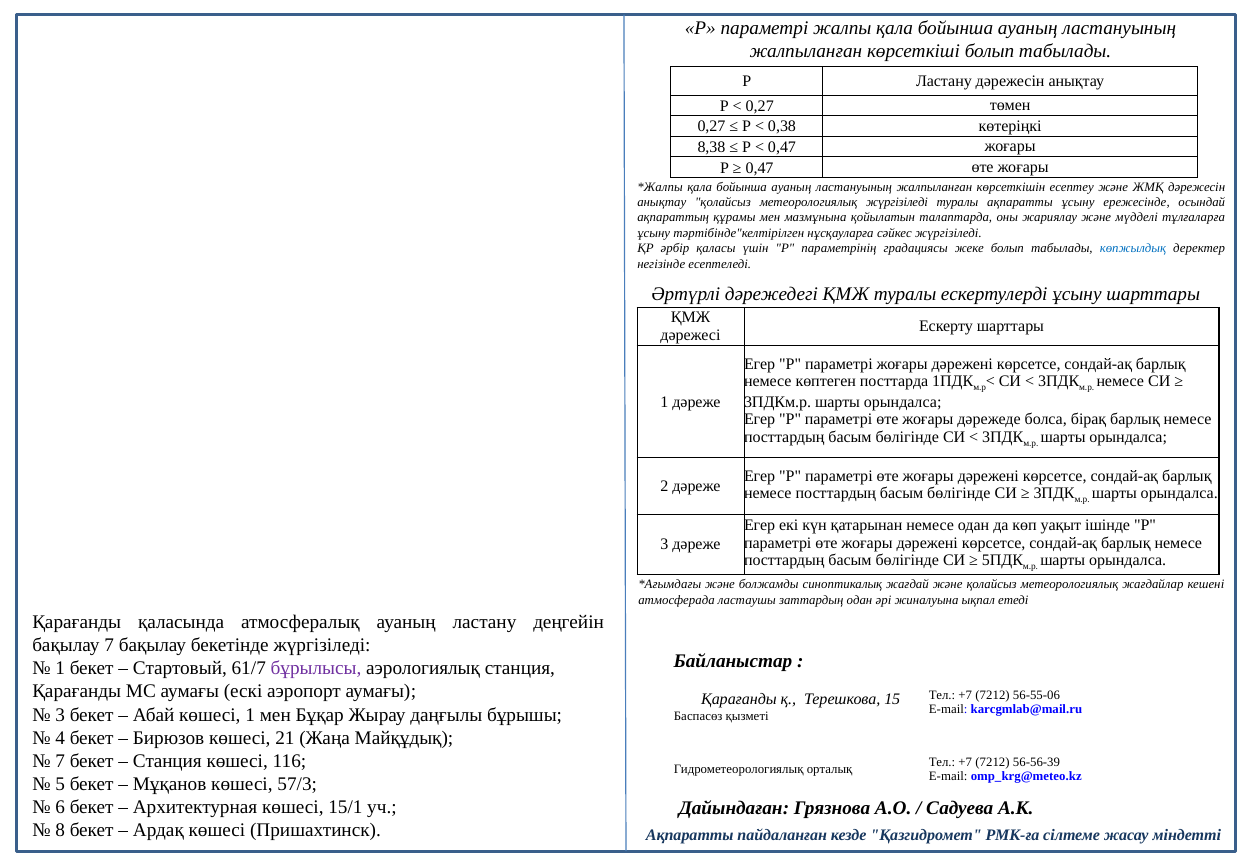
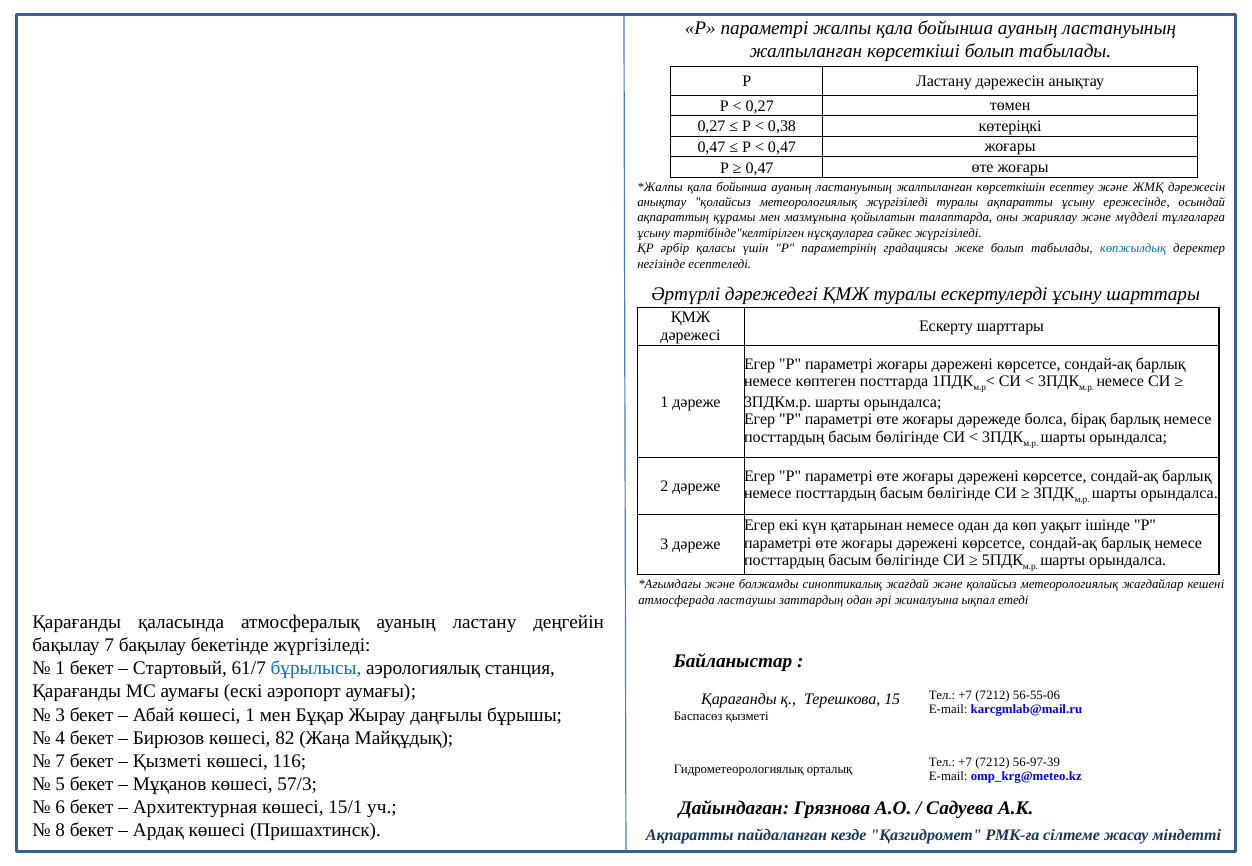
8,38: 8,38 -> 0,47 (711, 147)
бұрылысы colour: purple -> blue (316, 669)
21: 21 -> 82 (285, 738)
Станция: Станция -> Қызметі (167, 762)
56-56-39: 56-56-39 -> 56-97-39 (1037, 763)
